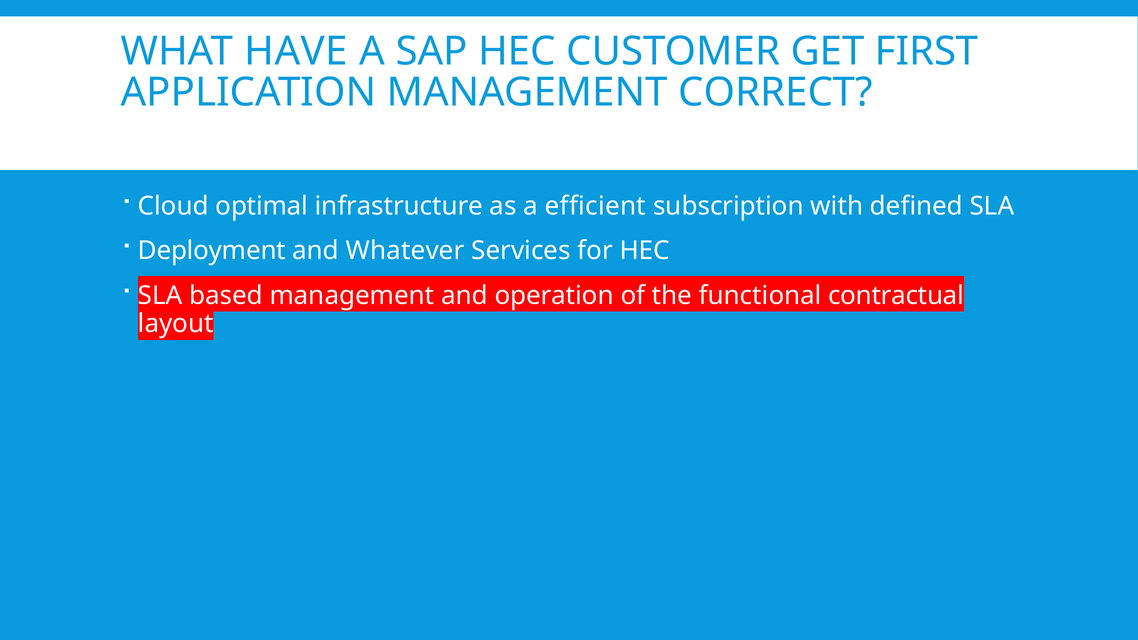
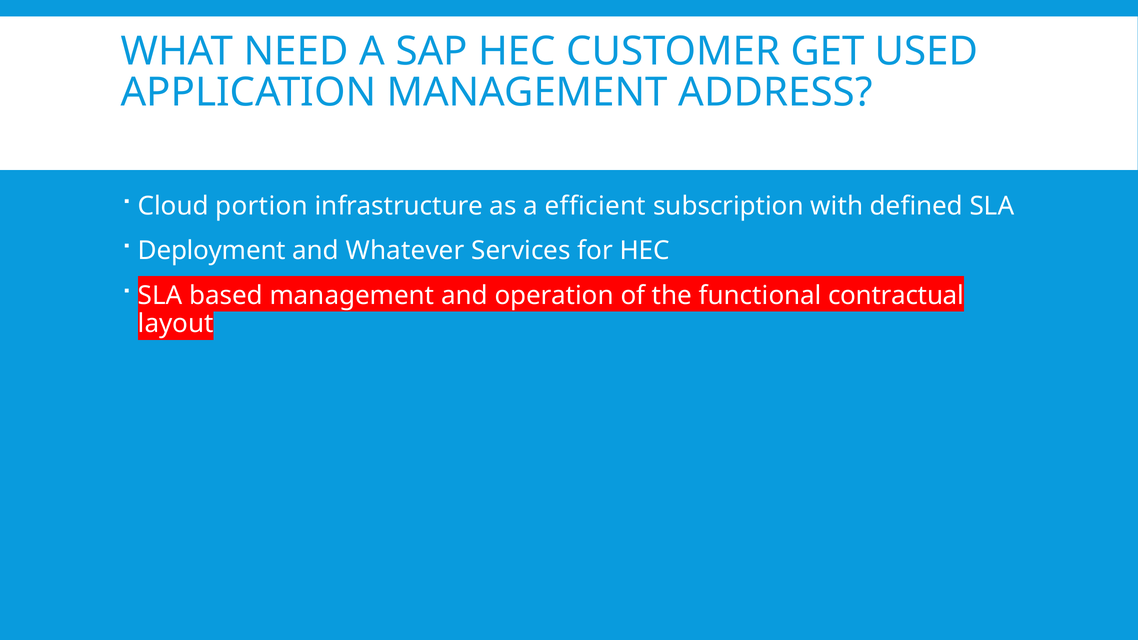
HAVE: HAVE -> NEED (296, 51)
FIRST: FIRST -> USED (927, 51)
CORRECT: CORRECT -> ADDRESS (775, 92)
optimal: optimal -> portion (262, 206)
